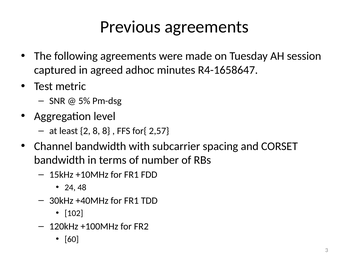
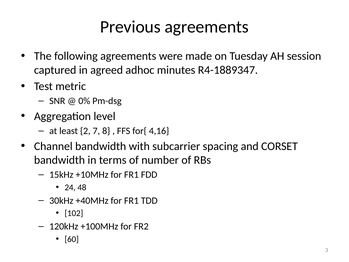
R4-1658647: R4-1658647 -> R4-1889347 (228, 70)
5%: 5% -> 0% (84, 101)
2 8: 8 -> 7 (96, 131)
2,57: 2,57 -> 4,16 (159, 131)
